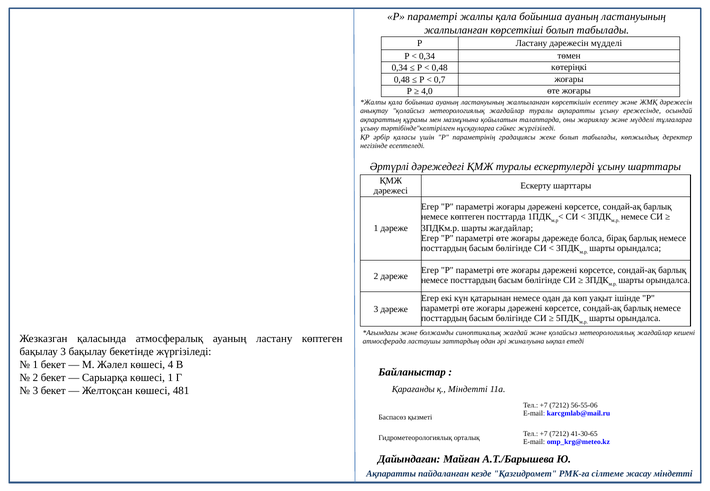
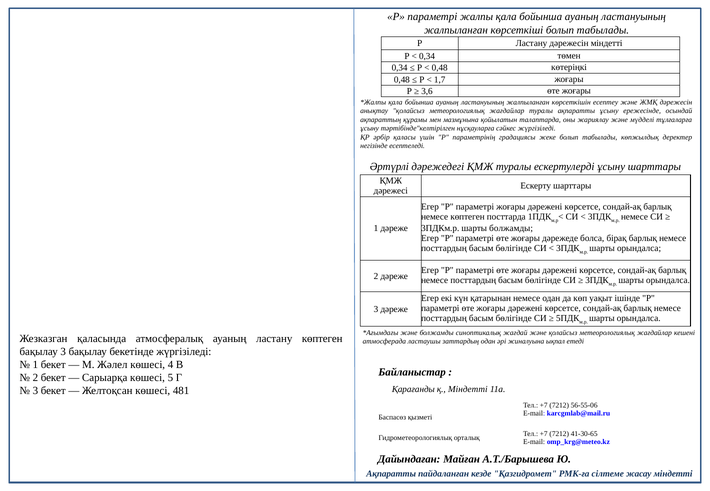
дәрежесін мүдделі: мүдделі -> міндетті (607, 43)
0,7: 0,7 -> 1,7 (440, 80)
4,0: 4,0 -> 3,6 (427, 91)
шарты жағдайлар: жағдайлар -> болжамды (511, 229)
көшесі 1: 1 -> 5 (170, 378)
